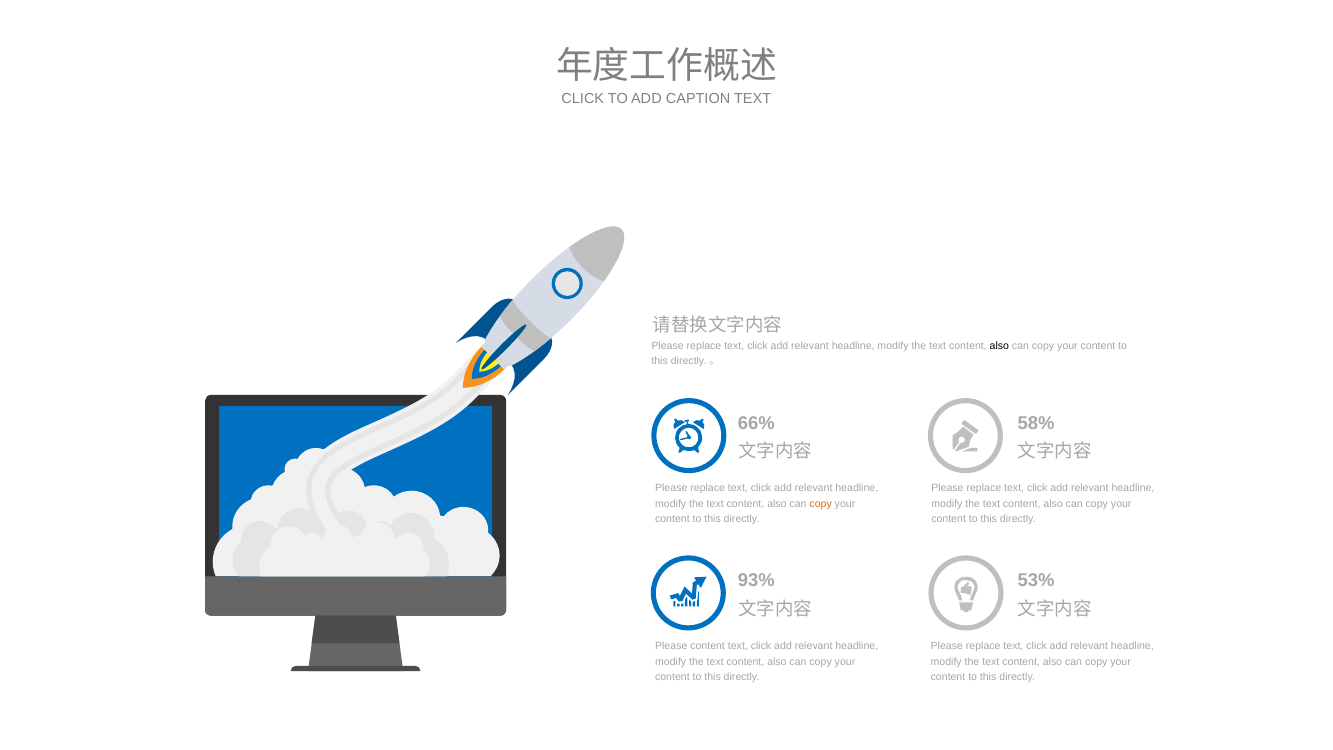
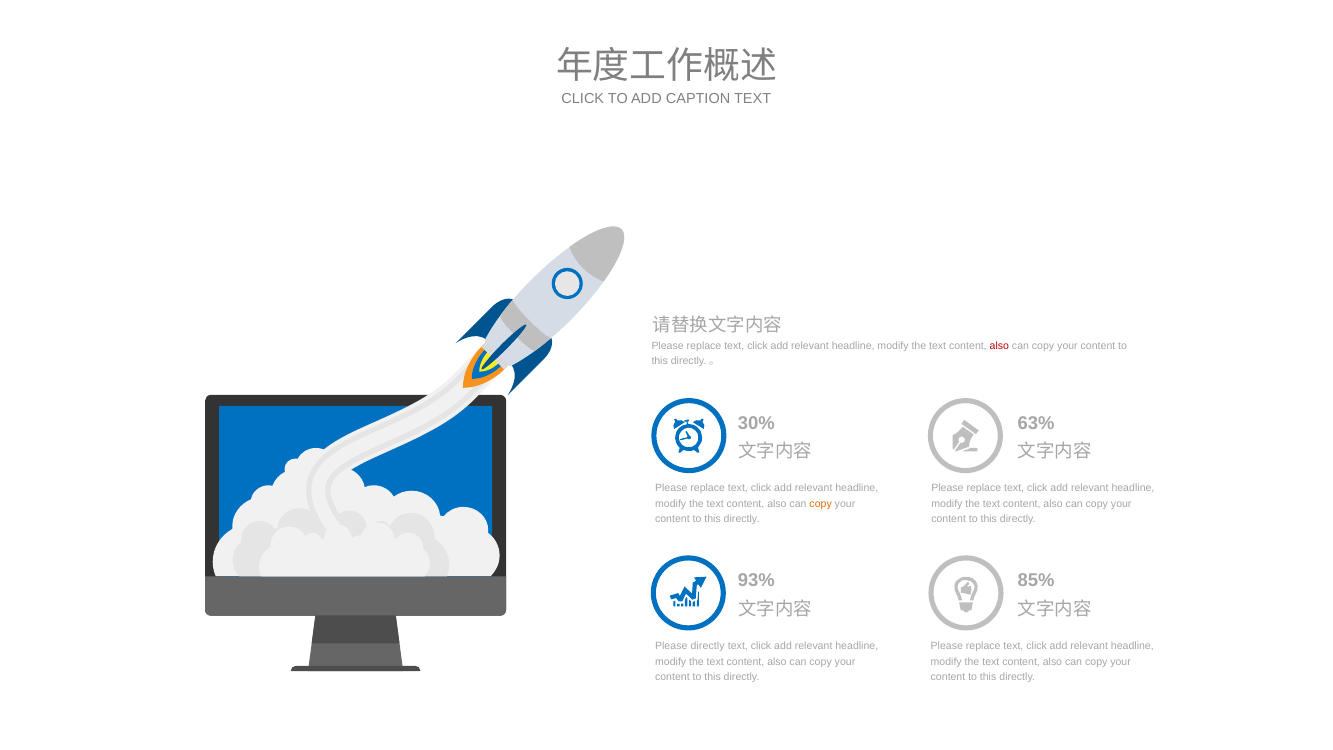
also colour: black -> red (999, 346)
66%: 66% -> 30% (756, 423)
58%: 58% -> 63% (1036, 423)
53%: 53% -> 85% (1036, 580)
Please content: content -> directly (708, 646)
